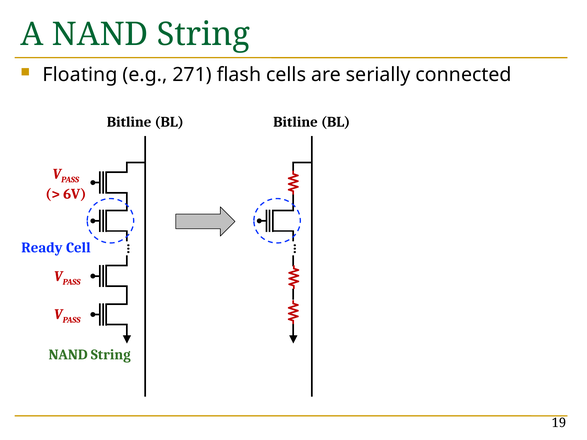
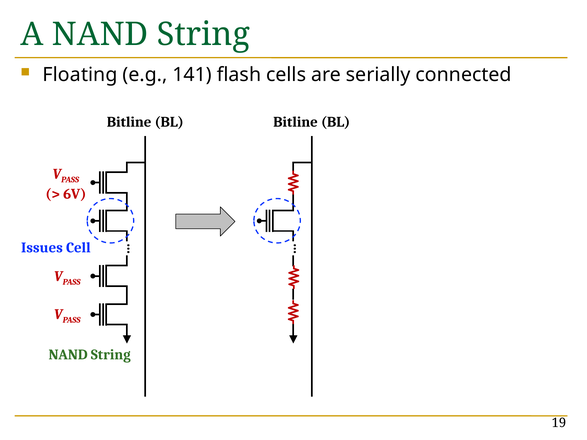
271: 271 -> 141 (192, 75)
Ready: Ready -> Issues (42, 248)
